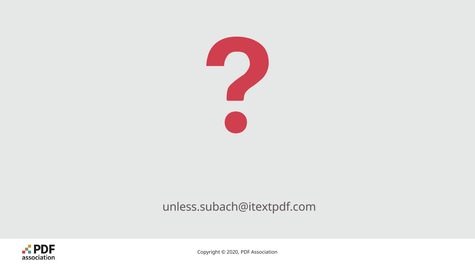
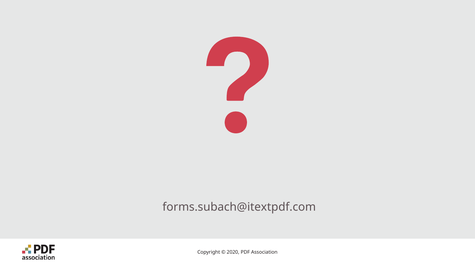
unless.subach@itextpdf.com: unless.subach@itextpdf.com -> forms.subach@itextpdf.com (239, 207)
